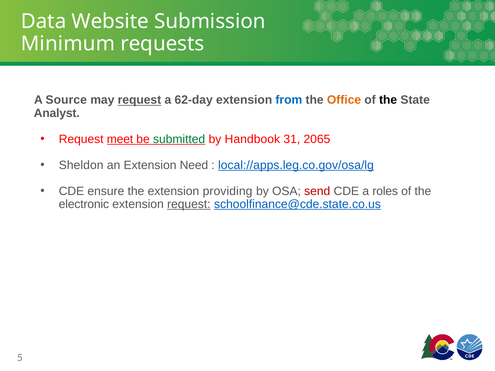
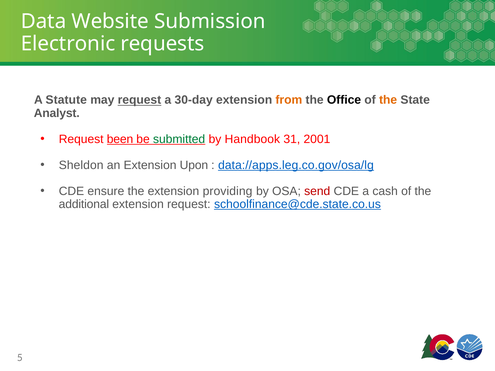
Minimum: Minimum -> Electronic (68, 44)
Source: Source -> Statute (66, 100)
62-day: 62-day -> 30-day (194, 100)
from colour: blue -> orange (289, 100)
Office colour: orange -> black (344, 100)
the colour: black -> orange (388, 100)
meet: meet -> been (120, 139)
2065: 2065 -> 2001 (317, 139)
Need: Need -> Upon (194, 165)
local://apps.leg.co.gov/osa/lg: local://apps.leg.co.gov/osa/lg -> data://apps.leg.co.gov/osa/lg (296, 165)
roles: roles -> cash (385, 191)
electronic: electronic -> additional (84, 204)
request underline: present -> none (189, 204)
